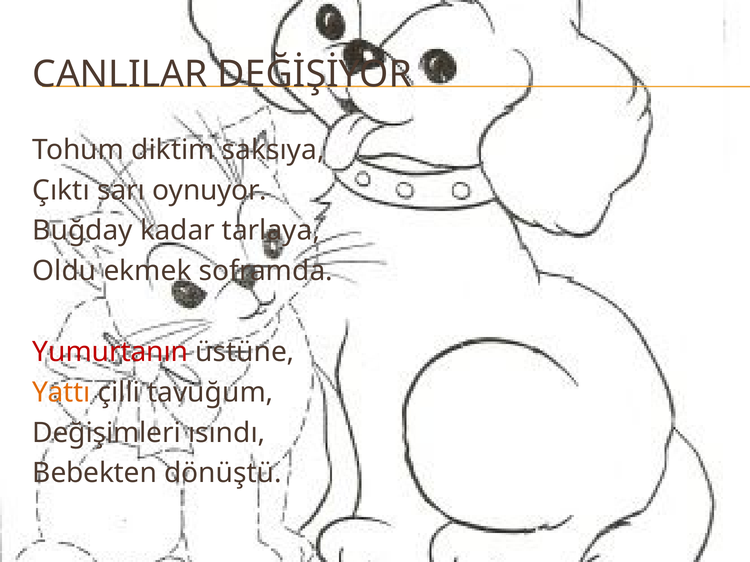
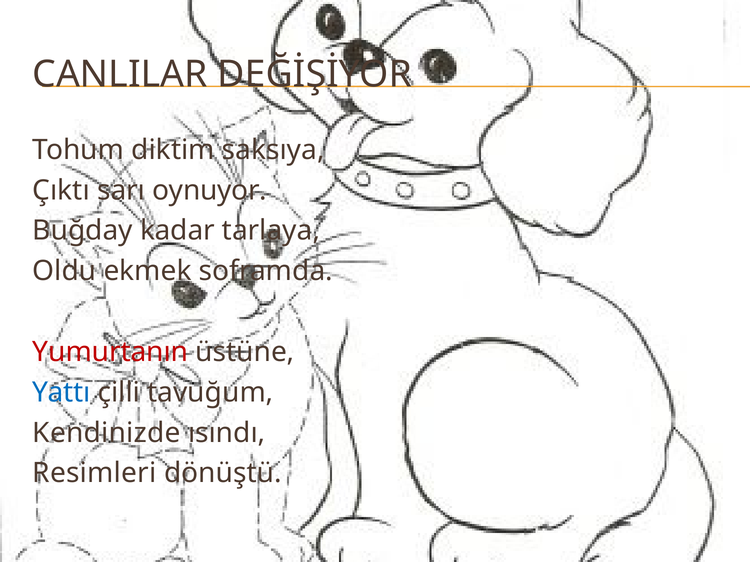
Yattı colour: orange -> blue (61, 393)
Değişimleri: Değişimleri -> Kendinizde (106, 433)
Bebekten: Bebekten -> Resimleri (94, 474)
